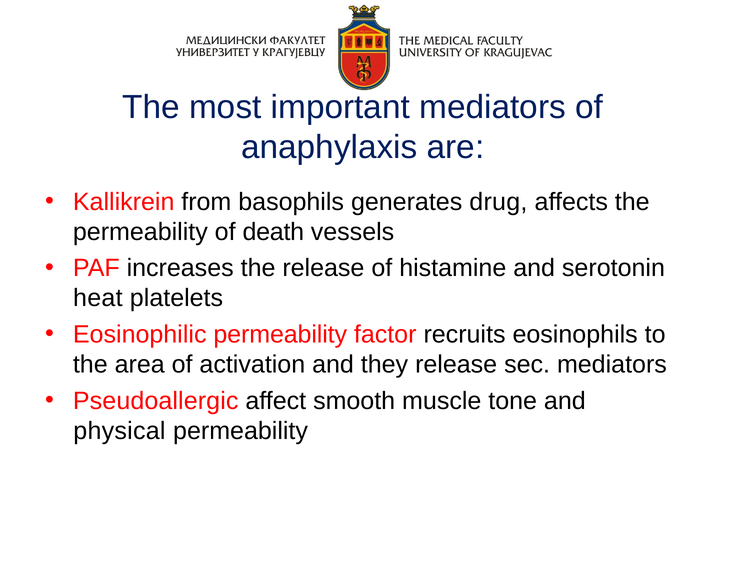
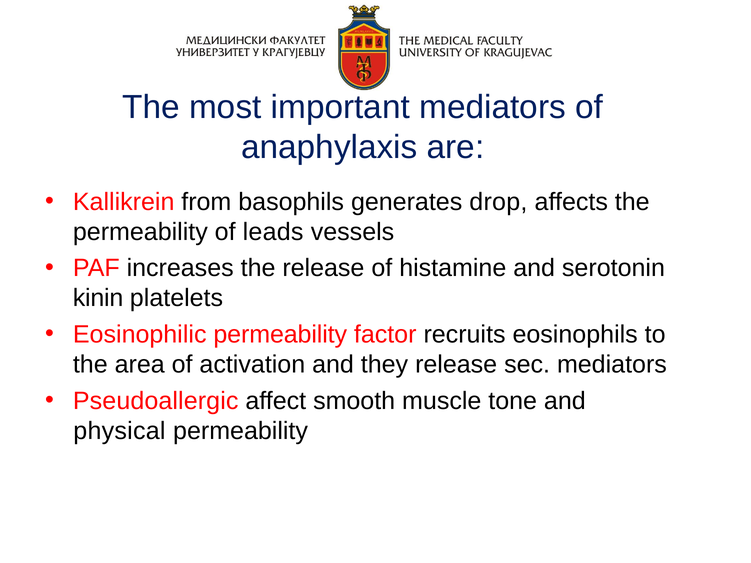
drug: drug -> drop (498, 202)
death: death -> leads (273, 232)
heat: heat -> kinin (98, 298)
